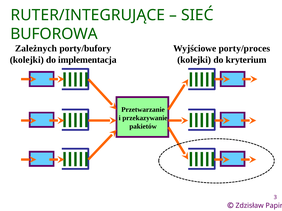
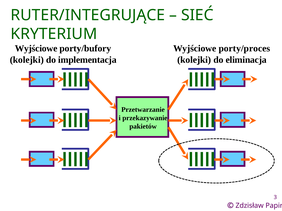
BUFOROWA: BUFOROWA -> KRYTERIUM (54, 34)
Zależnych: Zależnych -> Wyjściowe (36, 49)
kryterium: kryterium -> eliminacja (246, 60)
